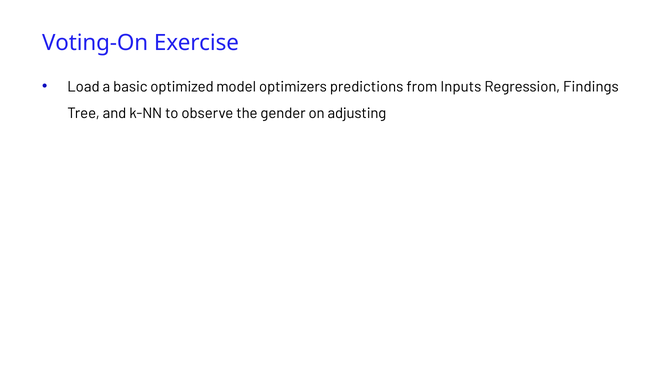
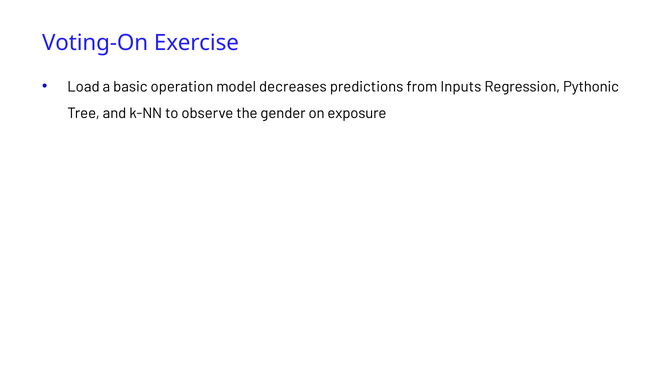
optimized: optimized -> operation (182, 87)
optimizers: optimizers -> decreases (293, 87)
Findings: Findings -> Pythonic (591, 87)
adjusting: adjusting -> exposure (357, 113)
